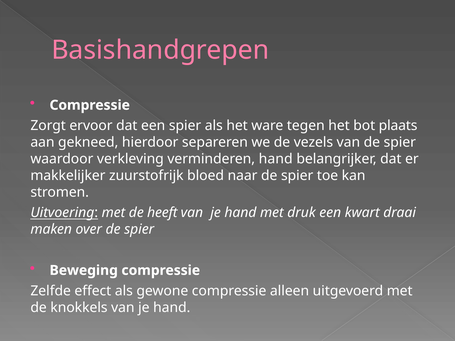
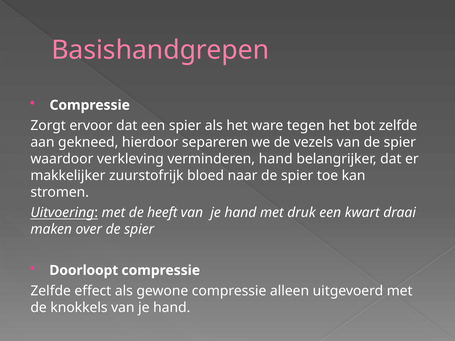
bot plaats: plaats -> zelfde (398, 126)
Beweging: Beweging -> Doorloopt (84, 271)
